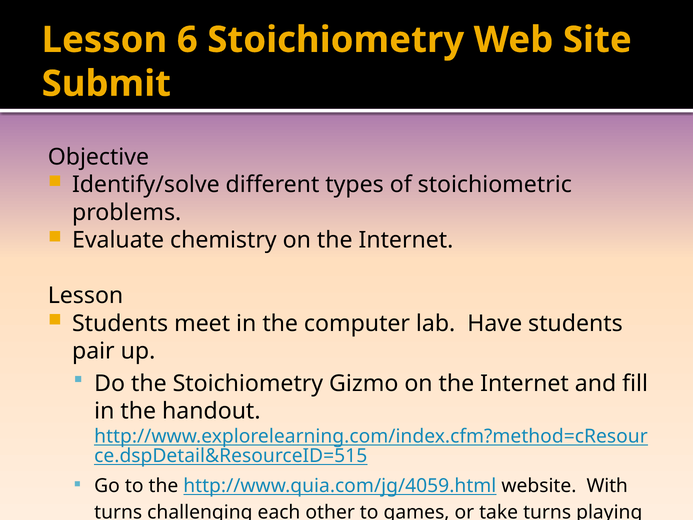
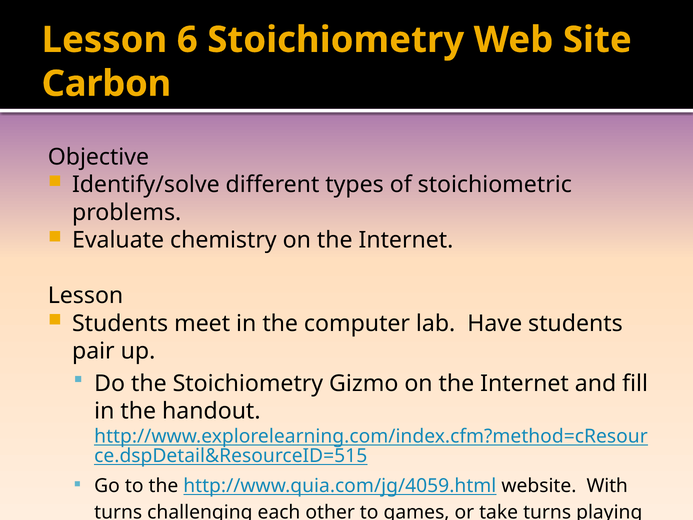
Submit: Submit -> Carbon (106, 84)
